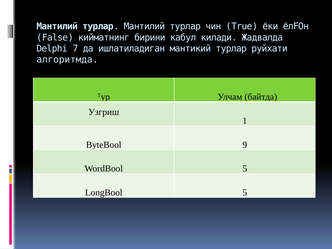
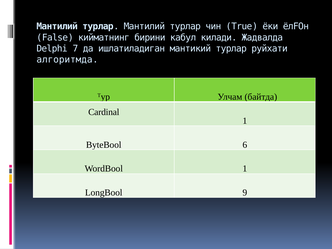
Узгриш: Узгриш -> Cardinal (104, 112)
9: 9 -> 6 (245, 145)
WordBool 5: 5 -> 1 (245, 169)
LongBool 5: 5 -> 9 (245, 193)
